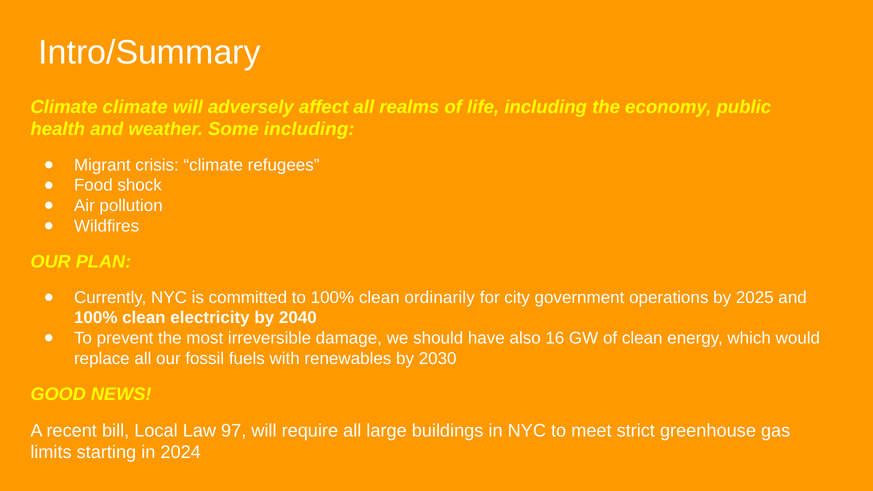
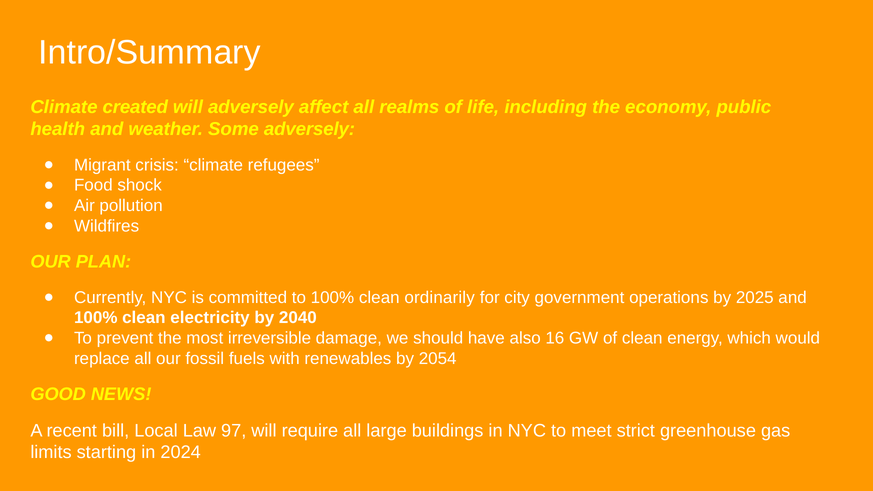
Climate climate: climate -> created (135, 107)
Some including: including -> adversely (309, 129)
2030: 2030 -> 2054 (438, 359)
